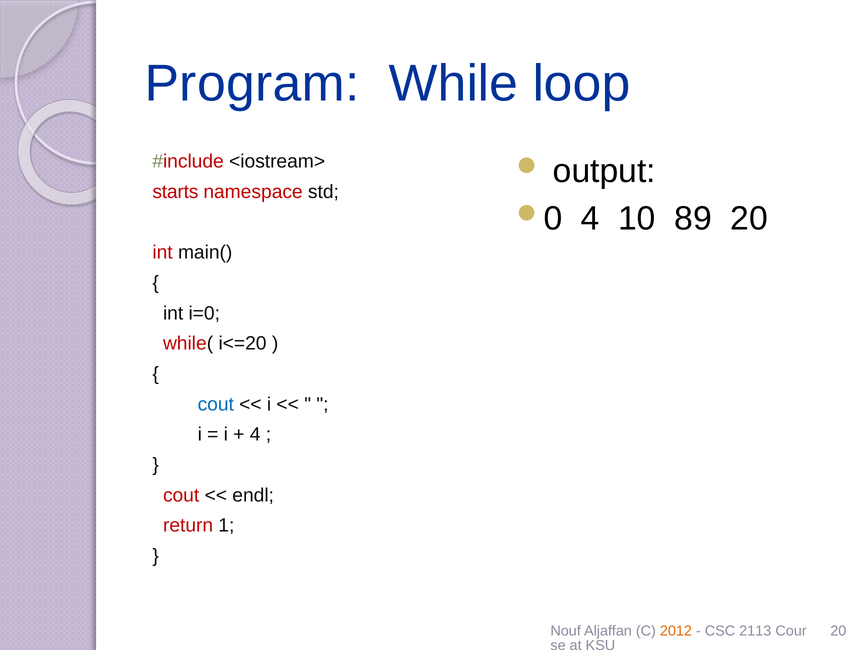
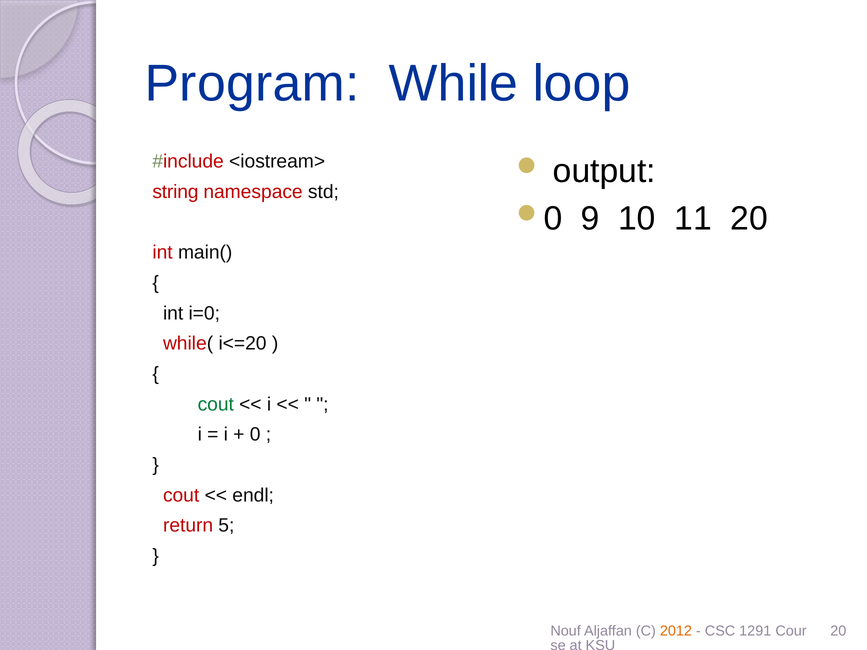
starts: starts -> string (175, 192)
4: 4 -> 9 (590, 219)
89: 89 -> 11 (693, 219)
cout colour: blue -> green (216, 404)
4: 4 -> 0 (255, 435)
1: 1 -> 5 (226, 526)
2113: 2113 -> 1291 (755, 631)
